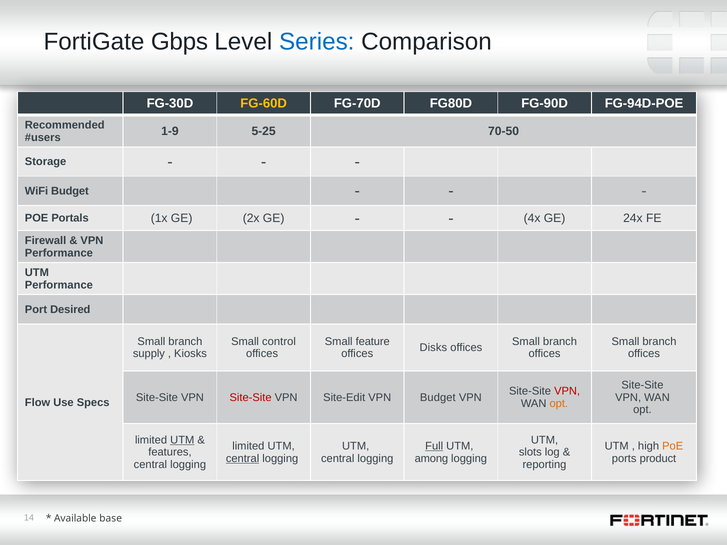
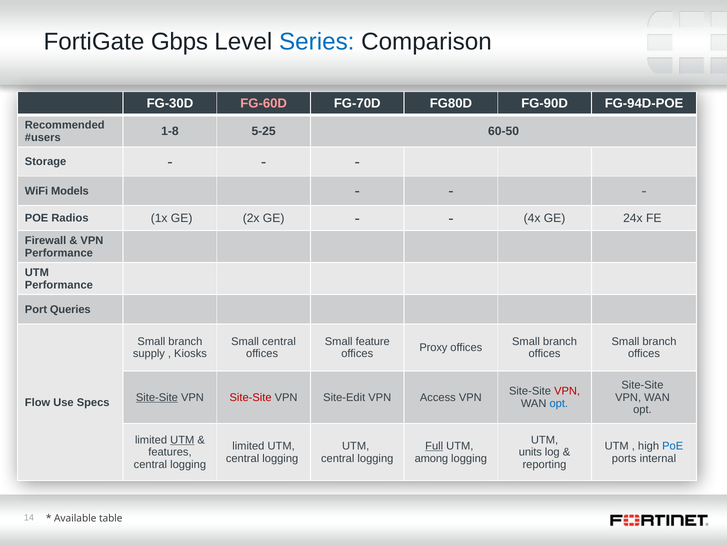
FG-60D colour: yellow -> pink (264, 104)
1-9: 1-9 -> 1-8 (170, 131)
70-50: 70-50 -> 60-50 (504, 131)
WiFi Budget: Budget -> Models (70, 191)
Portals: Portals -> Radios (70, 218)
Desired: Desired -> Queries (70, 310)
Small control: control -> central (279, 342)
Disks: Disks -> Proxy (433, 348)
Site-Site underline: none -> present (157, 398)
VPN Budget: Budget -> Access (438, 398)
opt colour: orange -> blue (559, 404)
PoE colour: orange -> blue (673, 446)
slots: slots -> units (530, 452)
central underline: present -> none (243, 459)
product: product -> internal (658, 459)
base: base -> table (111, 518)
